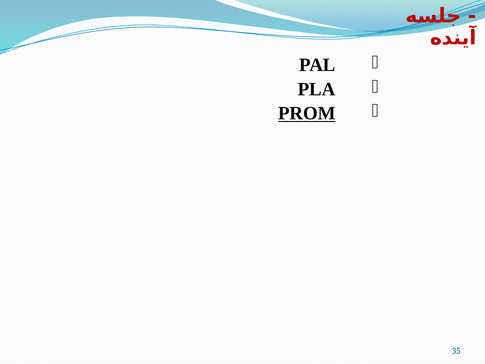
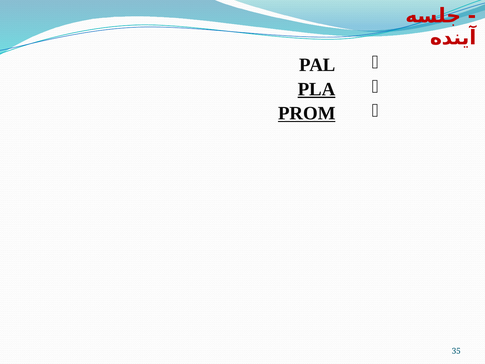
PLA underline: none -> present (317, 89)
